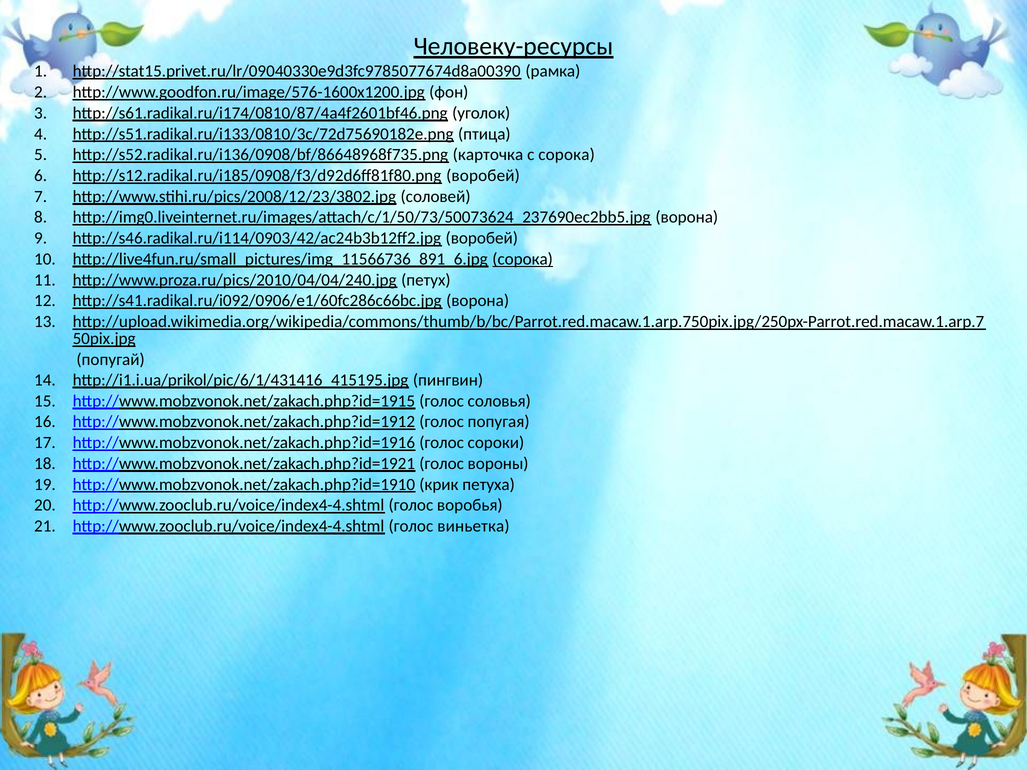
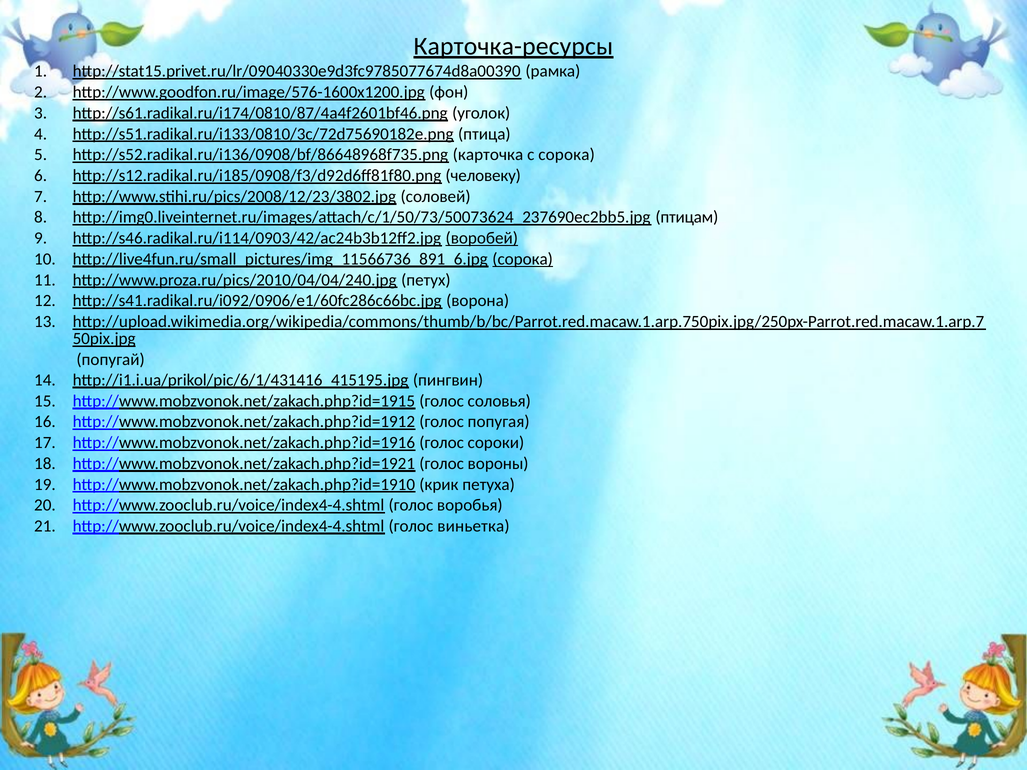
Человеку-ресурсы: Человеку-ресурсы -> Карточка-ресурсы (513, 46)
http://s12.radikal.ru/i185/0908/f3/d92d6ff81f80.png воробей: воробей -> человеку (483, 176)
http://img0.liveinternet.ru/images/attach/c/1/50/73/50073624_237690ec2bb5.jpg ворона: ворона -> птицам (687, 217)
воробей underline: none -> present (482, 238)
